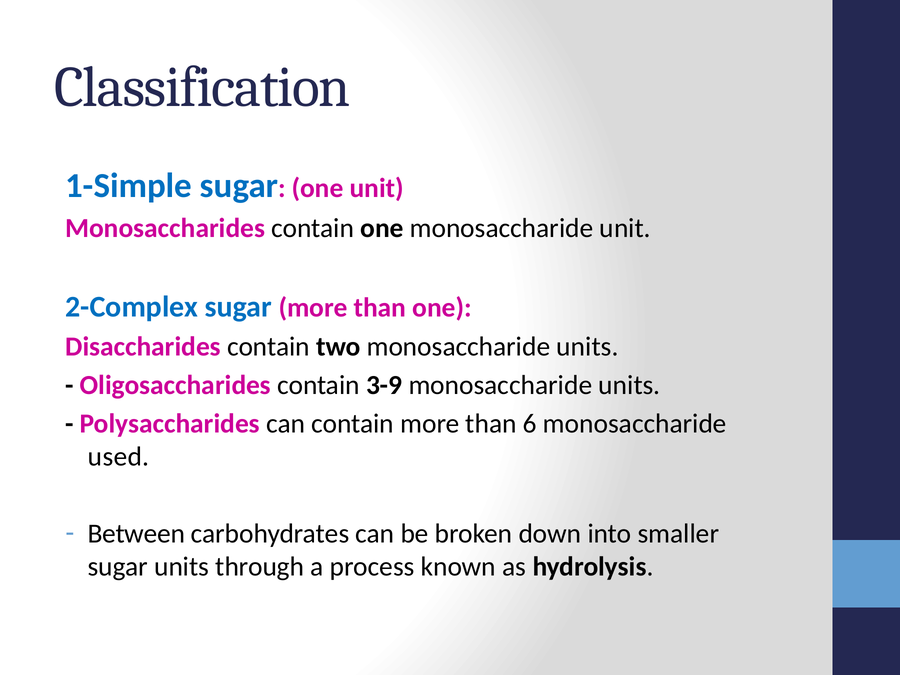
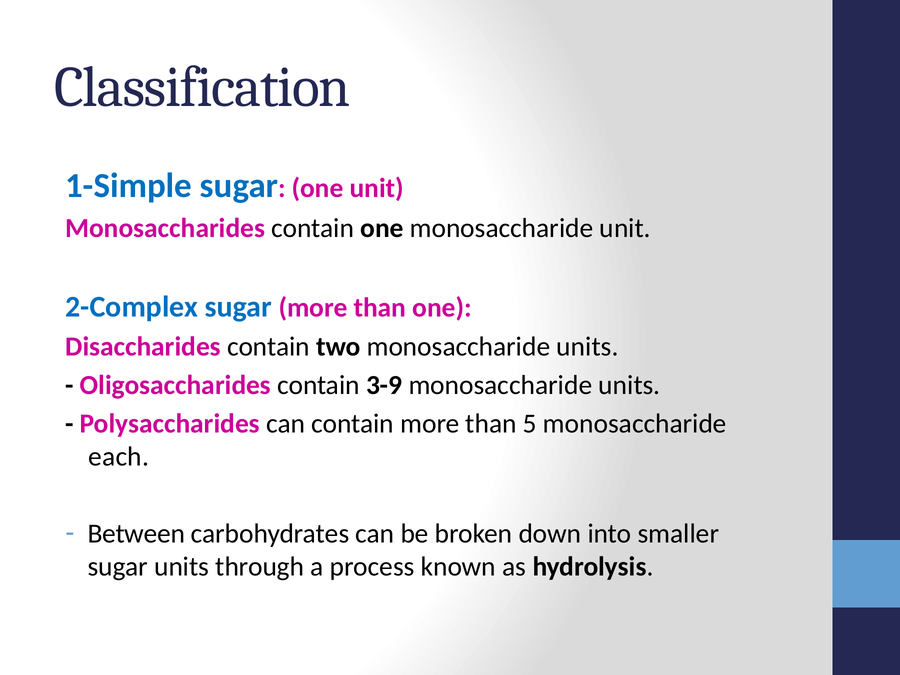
6: 6 -> 5 (530, 424)
used: used -> each (119, 457)
